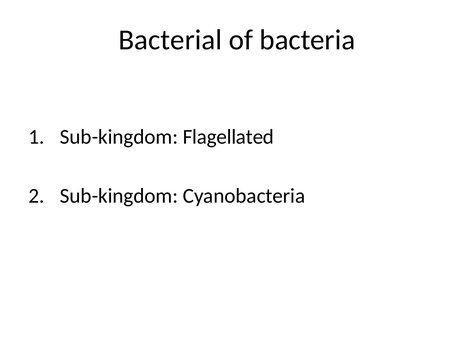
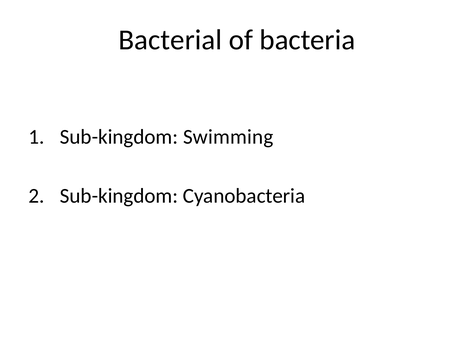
Flagellated: Flagellated -> Swimming (228, 137)
